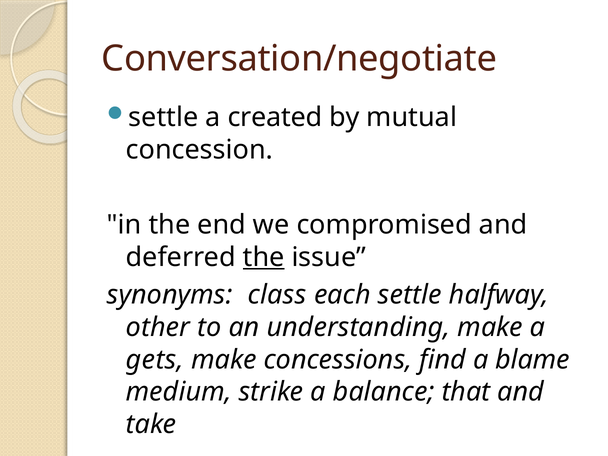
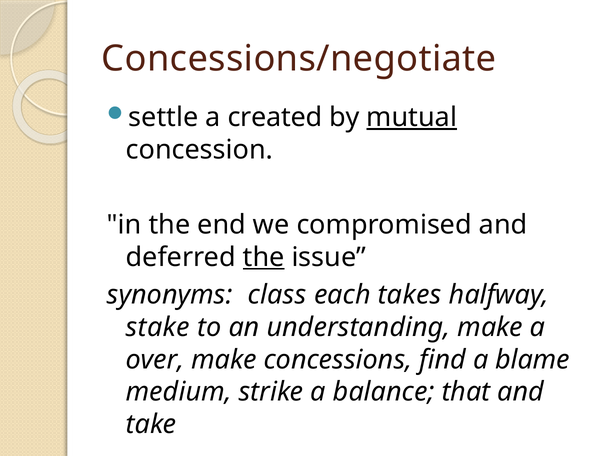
Conversation/negotiate: Conversation/negotiate -> Concessions/negotiate (299, 59)
mutual underline: none -> present (412, 117)
each settle: settle -> takes (410, 295)
other: other -> stake (158, 327)
gets: gets -> over (155, 360)
